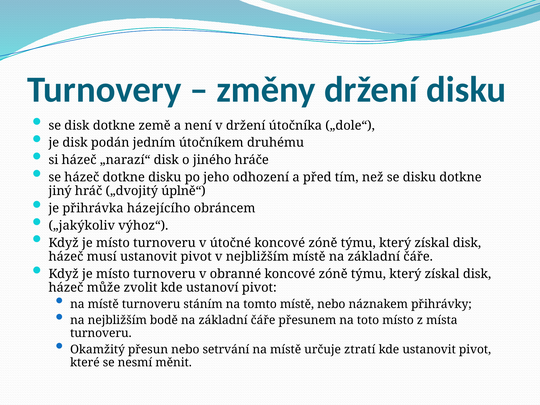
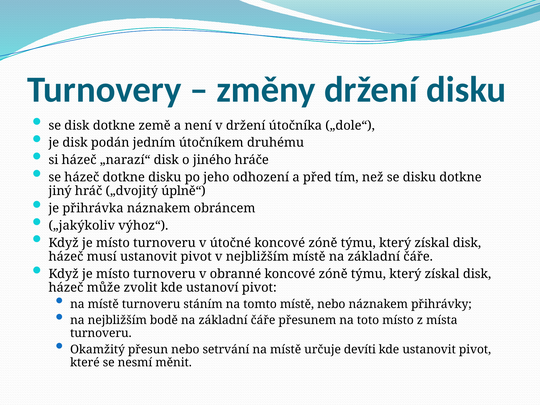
přihrávka házejícího: házejícího -> náznakem (159, 208)
ztratí: ztratí -> devíti (360, 349)
